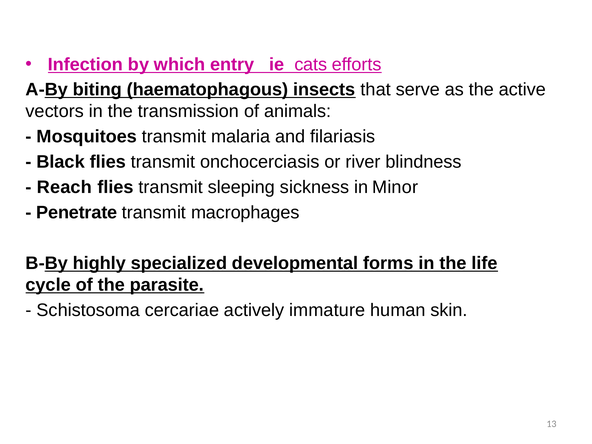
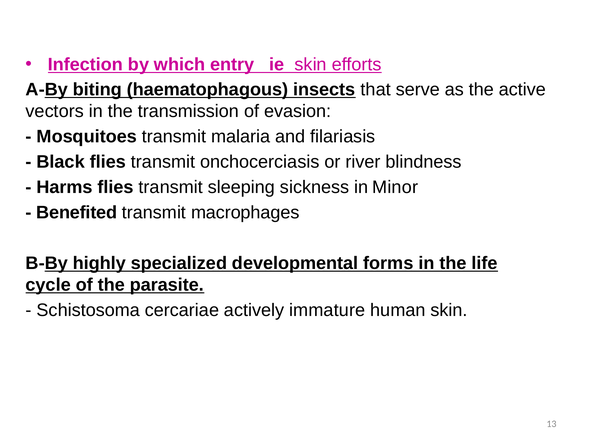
ie cats: cats -> skin (311, 64)
animals: animals -> evasion (298, 111)
Reach: Reach -> Harms (65, 187)
Penetrate: Penetrate -> Benefited (77, 213)
